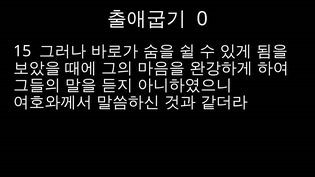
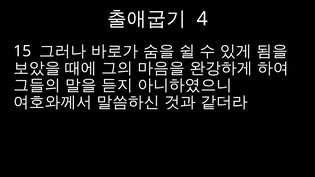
0: 0 -> 4 (202, 19)
